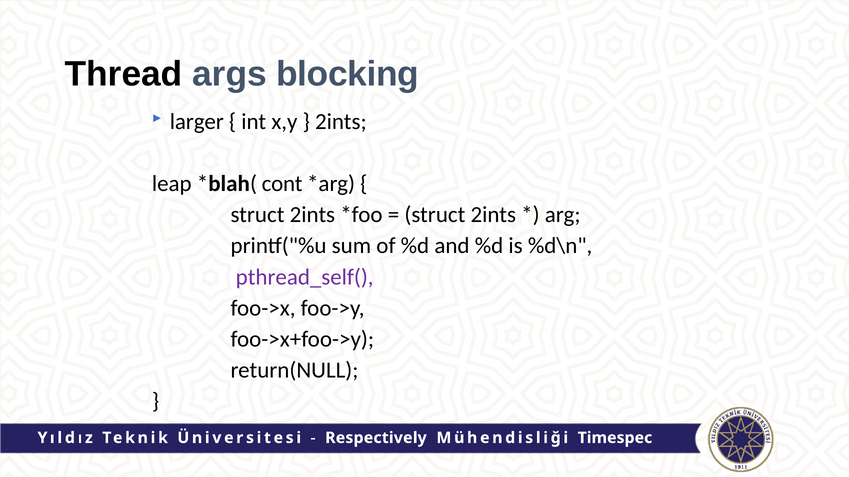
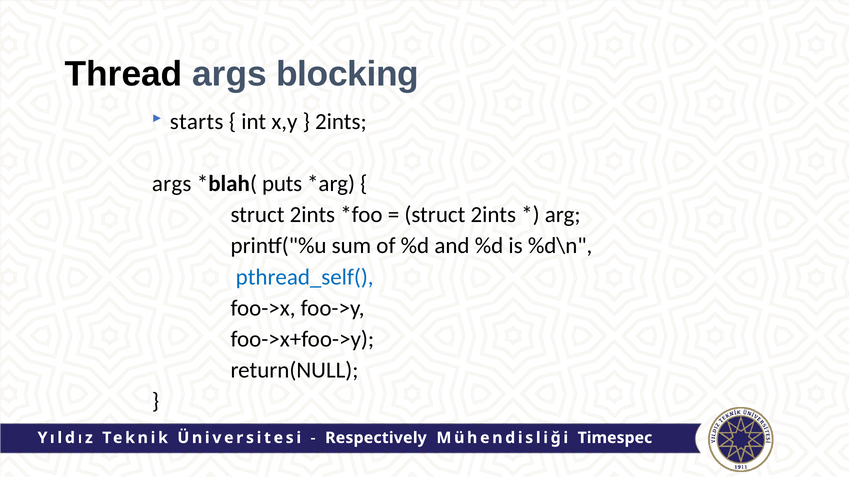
larger: larger -> starts (197, 122)
leap: leap -> args (172, 184)
cont: cont -> puts (282, 184)
pthread_self( colour: purple -> blue (305, 277)
